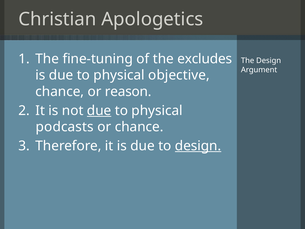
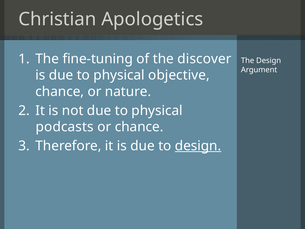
excludes: excludes -> discover (205, 59)
reason: reason -> nature (128, 91)
due underline: present -> none (99, 110)
